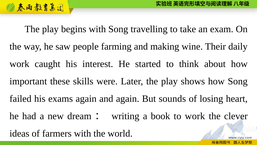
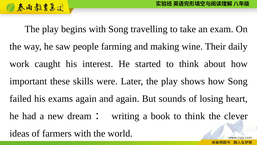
book to work: work -> think (195, 116)
